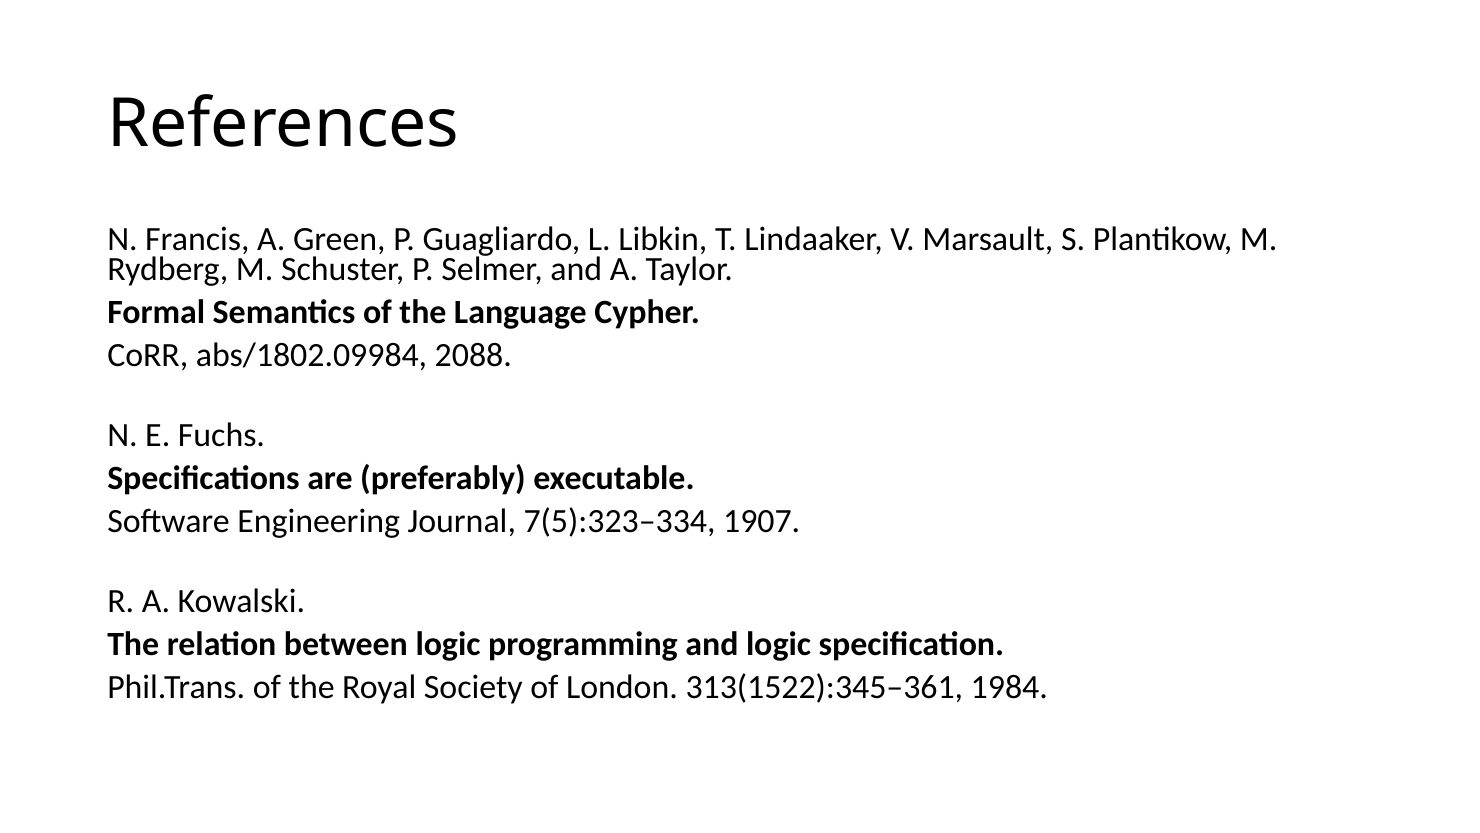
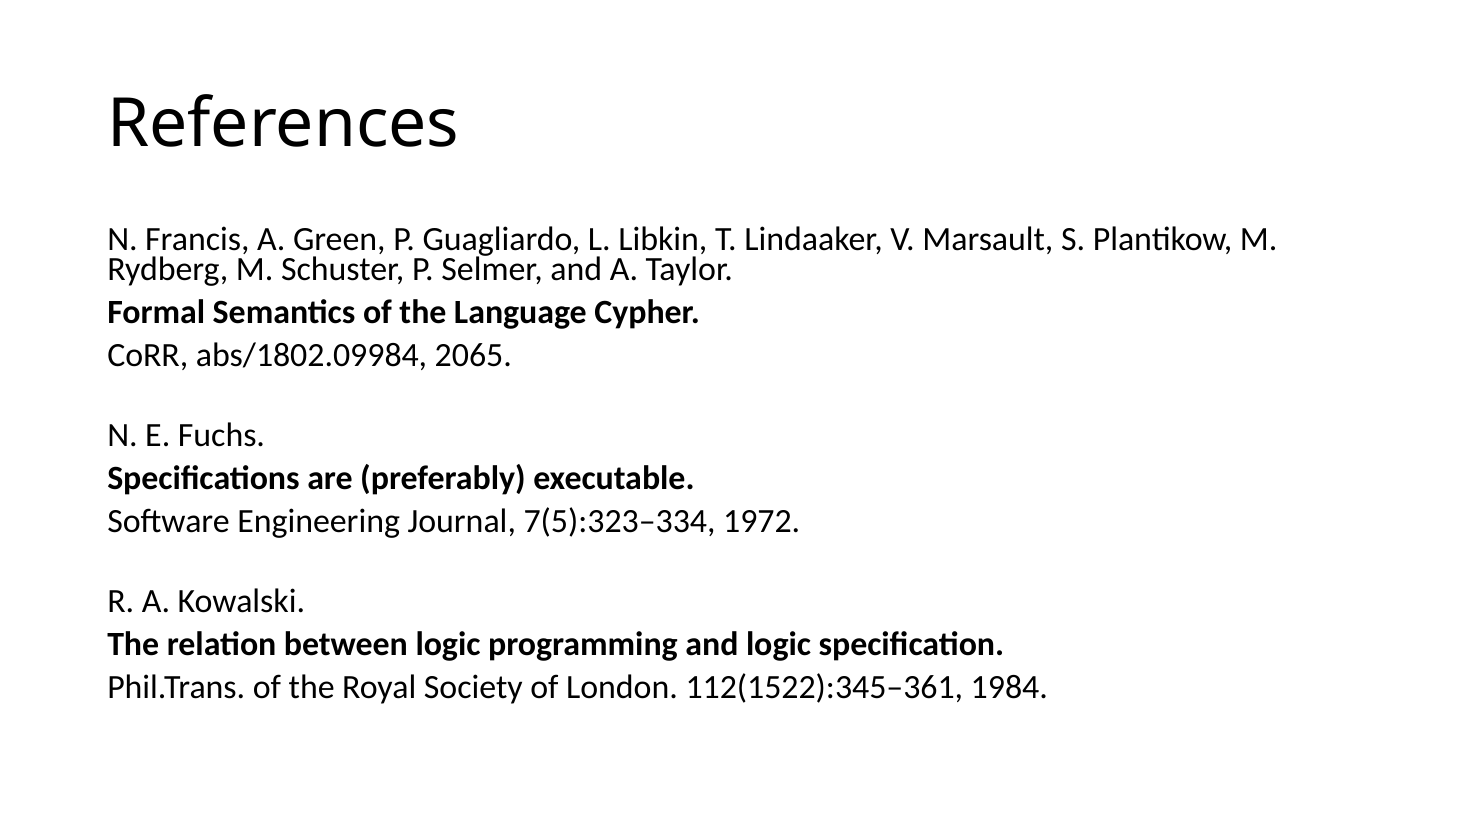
2088: 2088 -> 2065 (473, 355)
1907: 1907 -> 1972 (762, 521)
313(1522):345–361: 313(1522):345–361 -> 112(1522):345–361 (824, 687)
